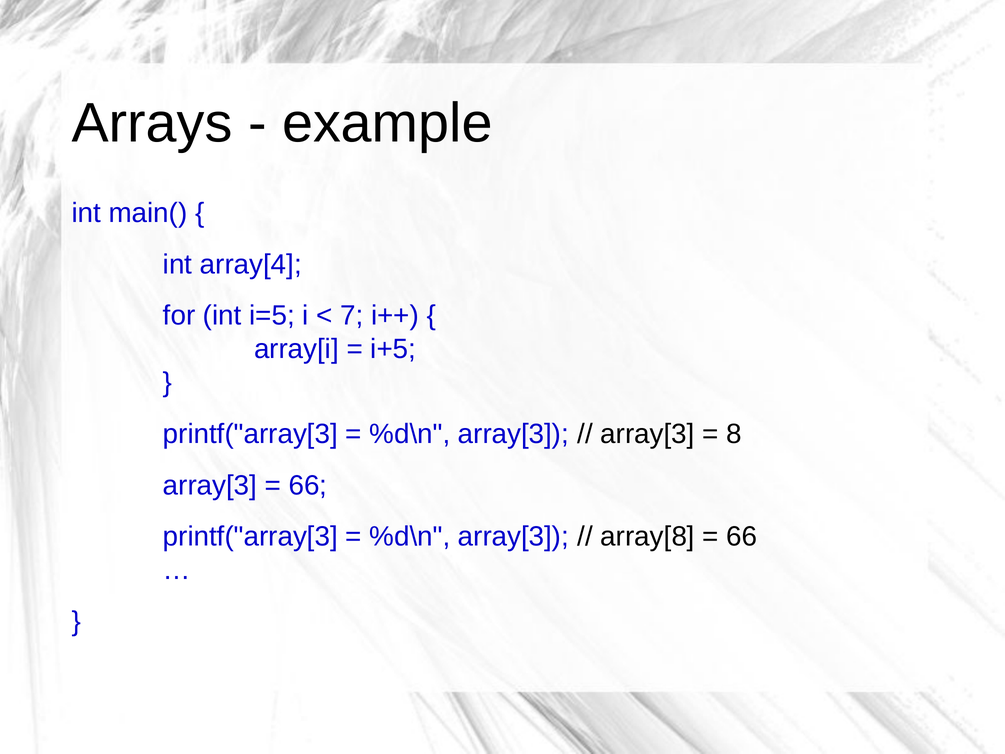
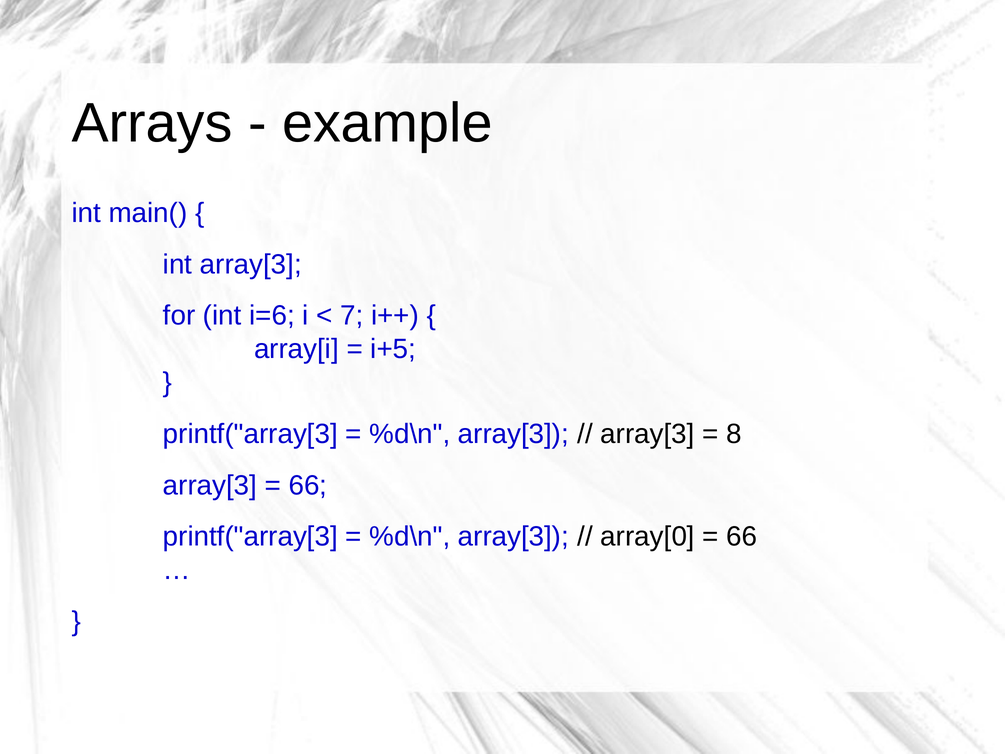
int array[4: array[4 -> array[3 (251, 264)
i=5: i=5 -> i=6 (272, 316)
array[8: array[8 -> array[0 (648, 536)
